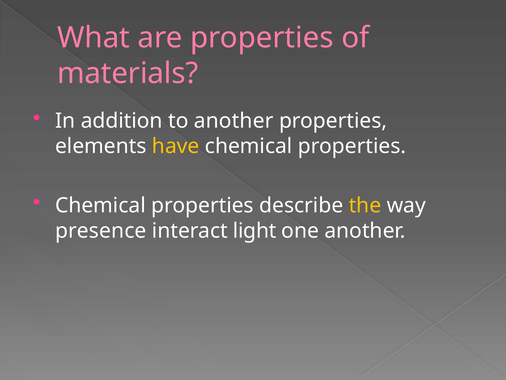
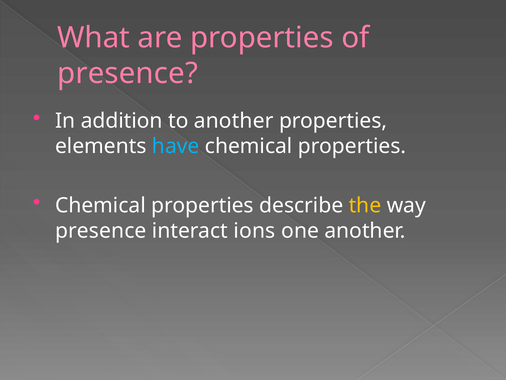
materials: materials -> presence (128, 73)
have colour: yellow -> light blue (176, 146)
light: light -> ions (254, 230)
